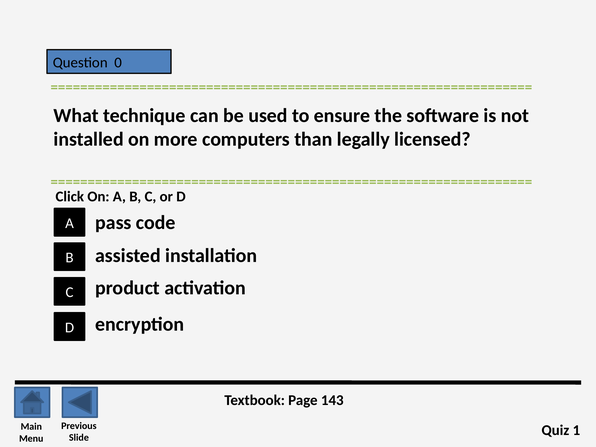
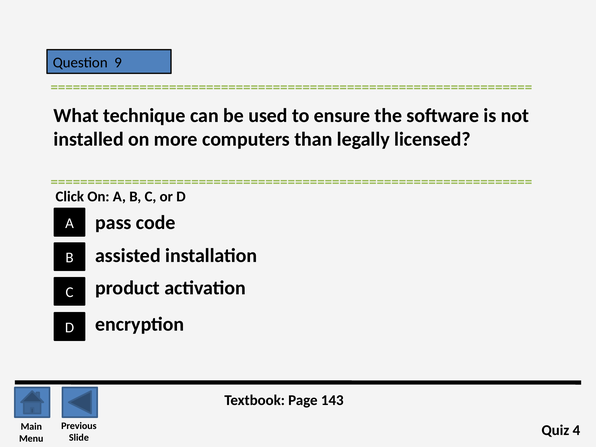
0: 0 -> 9 (118, 63)
1: 1 -> 4 (576, 430)
